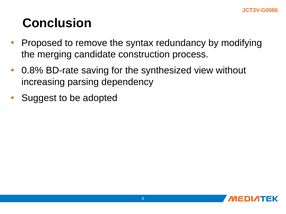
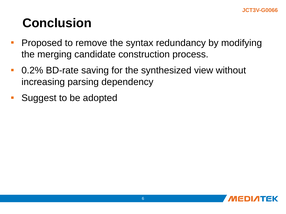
0.8%: 0.8% -> 0.2% (32, 71)
